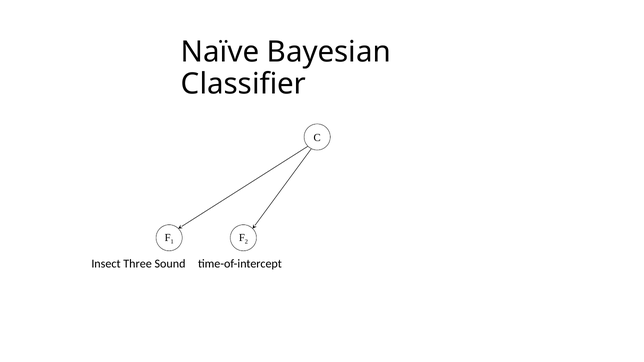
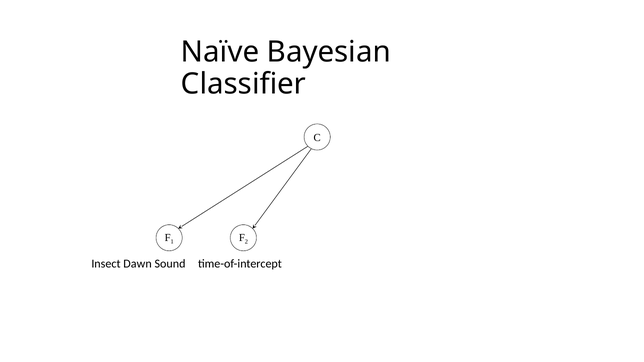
Three: Three -> Dawn (138, 264)
